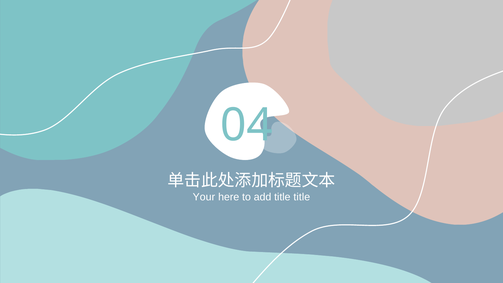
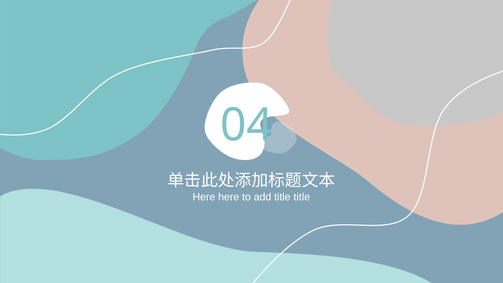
Your: Your -> Here (204, 197)
